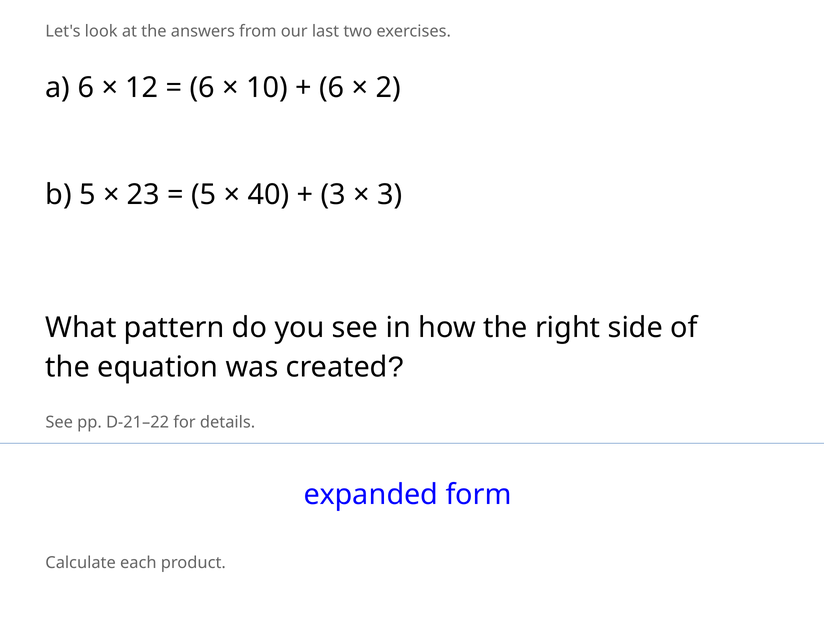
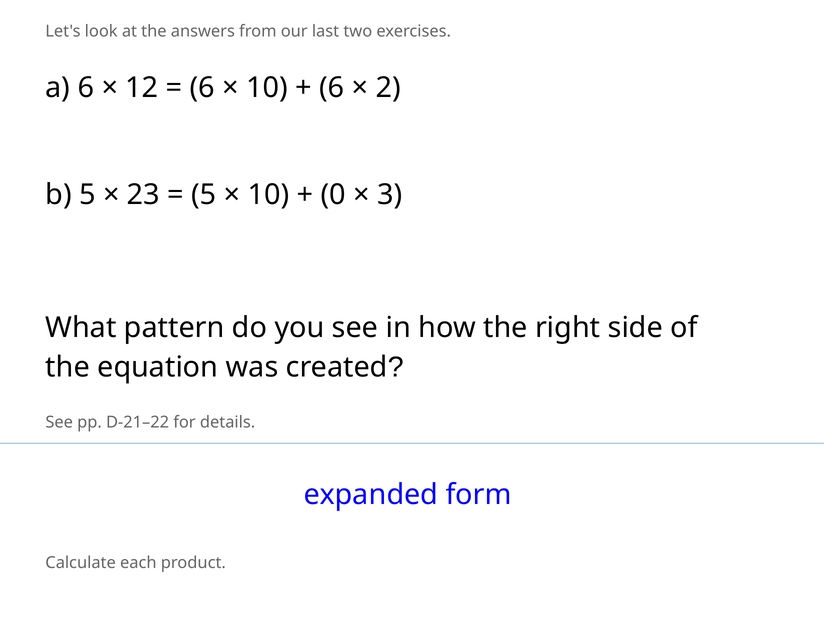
40: 40 -> 10 (269, 195)
3: 3 -> 0 (333, 195)
